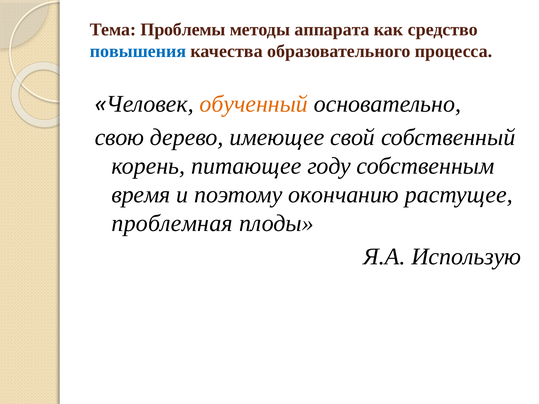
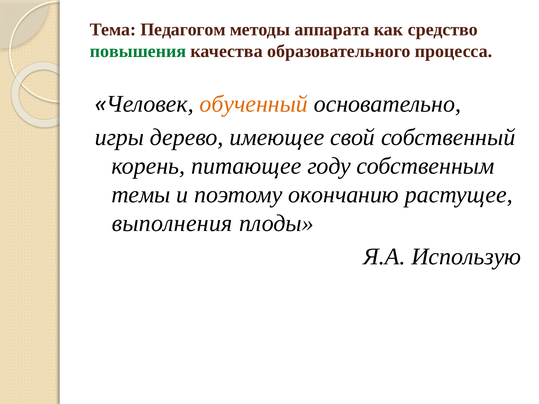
Проблемы: Проблемы -> Педагогом (183, 30)
повышения colour: blue -> green (138, 51)
свою: свою -> игры (119, 137)
время: время -> темы (141, 195)
проблемная: проблемная -> выполнения (172, 224)
